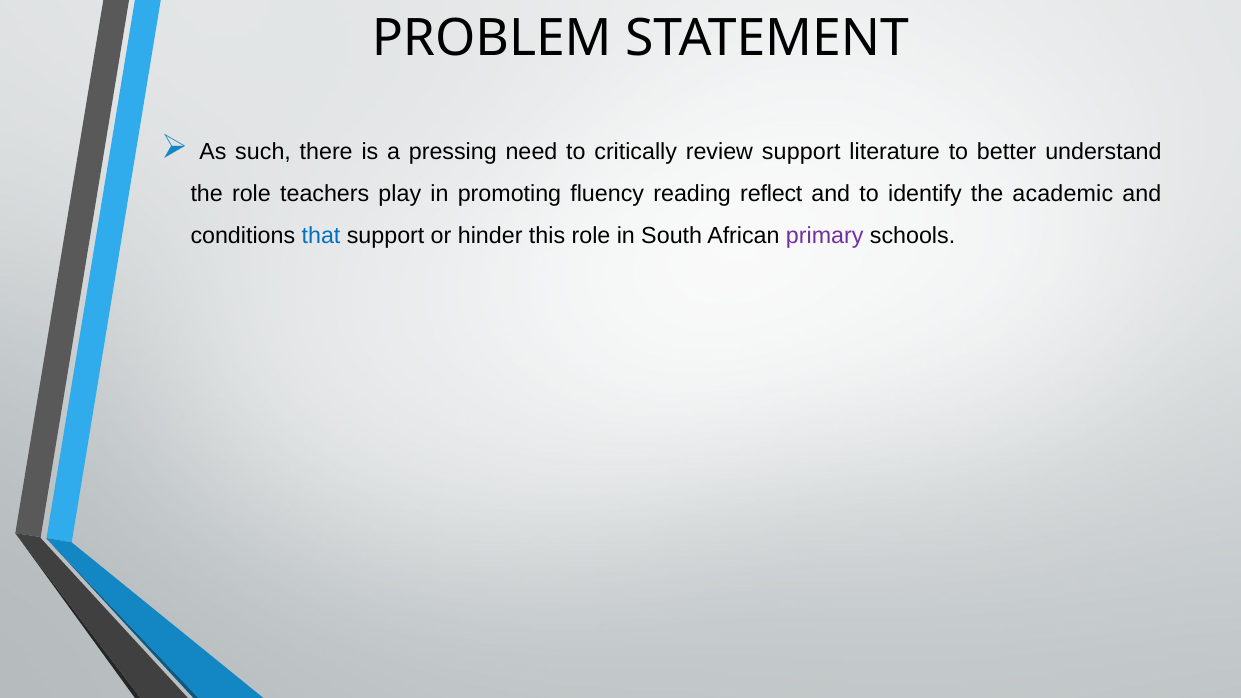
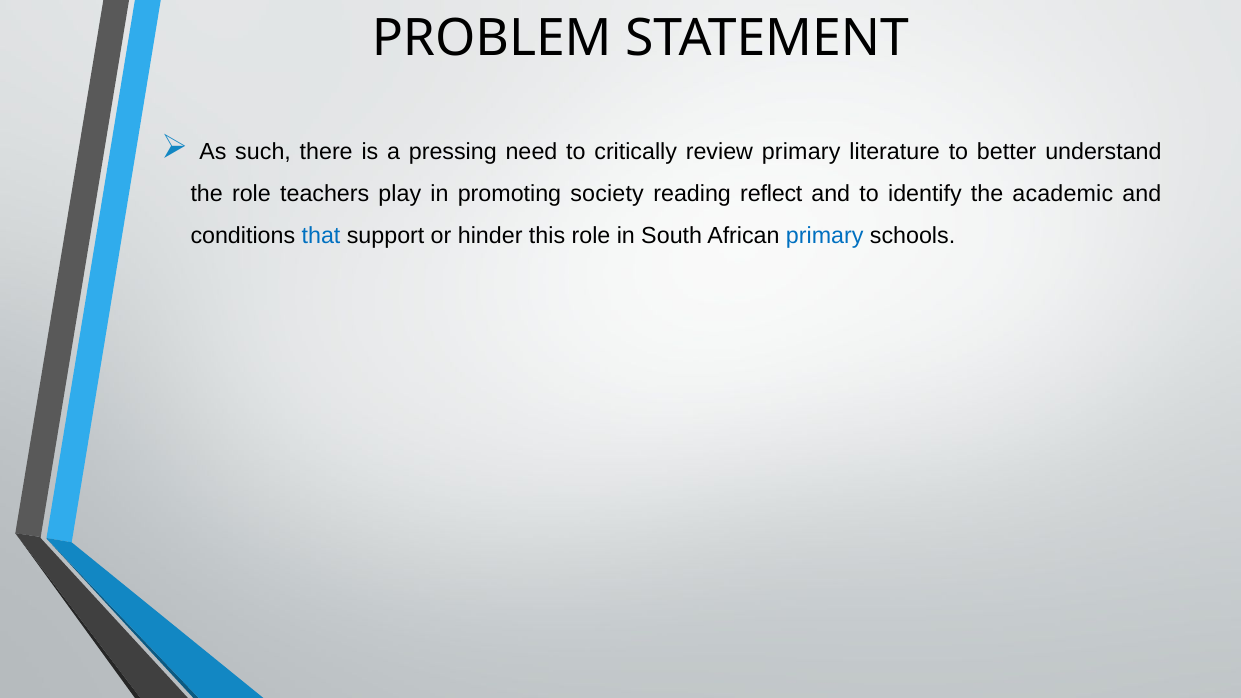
review support: support -> primary (801, 152)
fluency: fluency -> society (607, 194)
primary colour: purple -> blue (825, 236)
